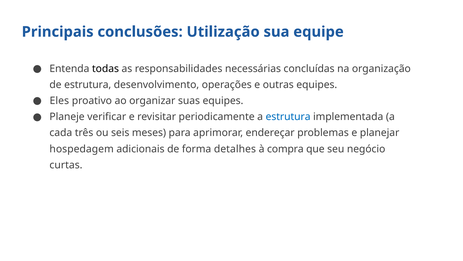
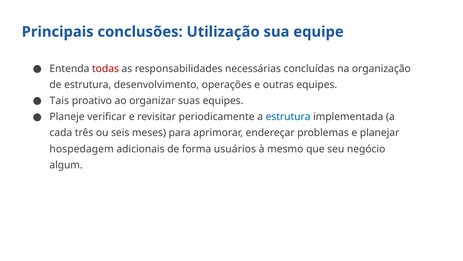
todas colour: black -> red (105, 68)
Eles: Eles -> Tais (59, 101)
detalhes: detalhes -> usuários (235, 149)
compra: compra -> mesmo (285, 149)
curtas: curtas -> algum (66, 165)
